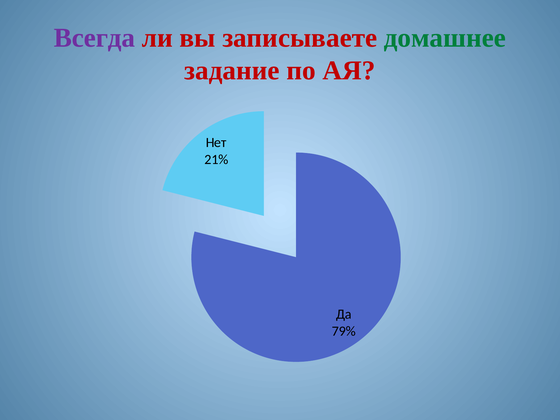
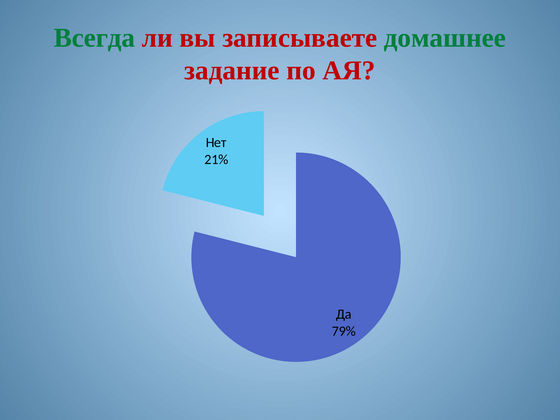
Всегда colour: purple -> green (95, 38)
